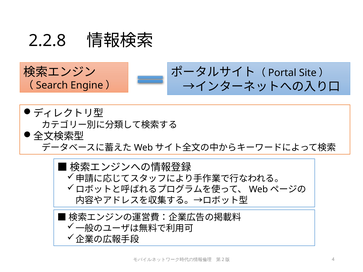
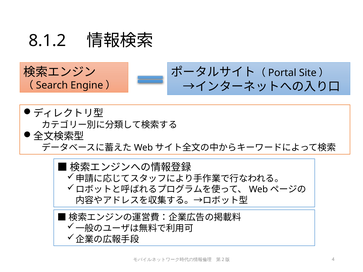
2.2.8: 2.2.8 -> 8.1.2 (47, 41)
